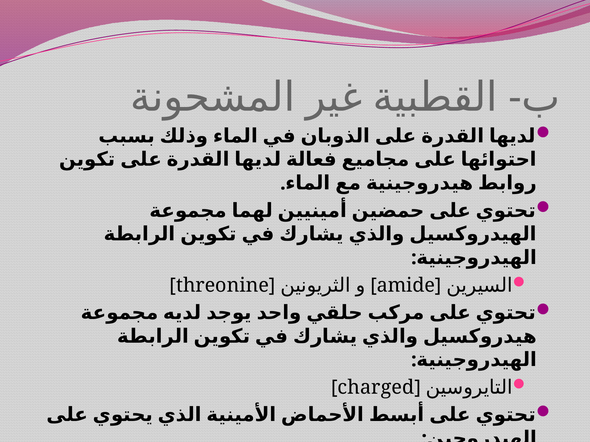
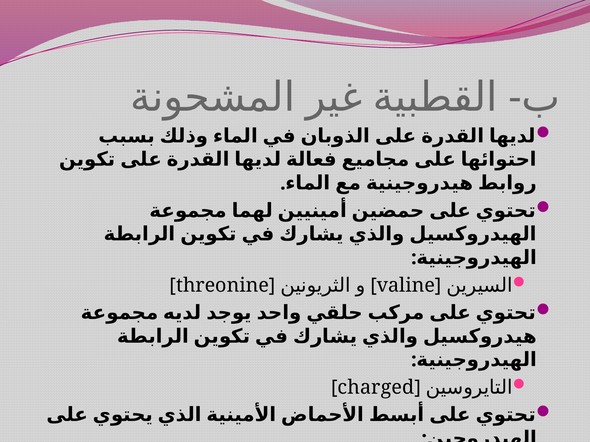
amide: amide -> valine (406, 286)
